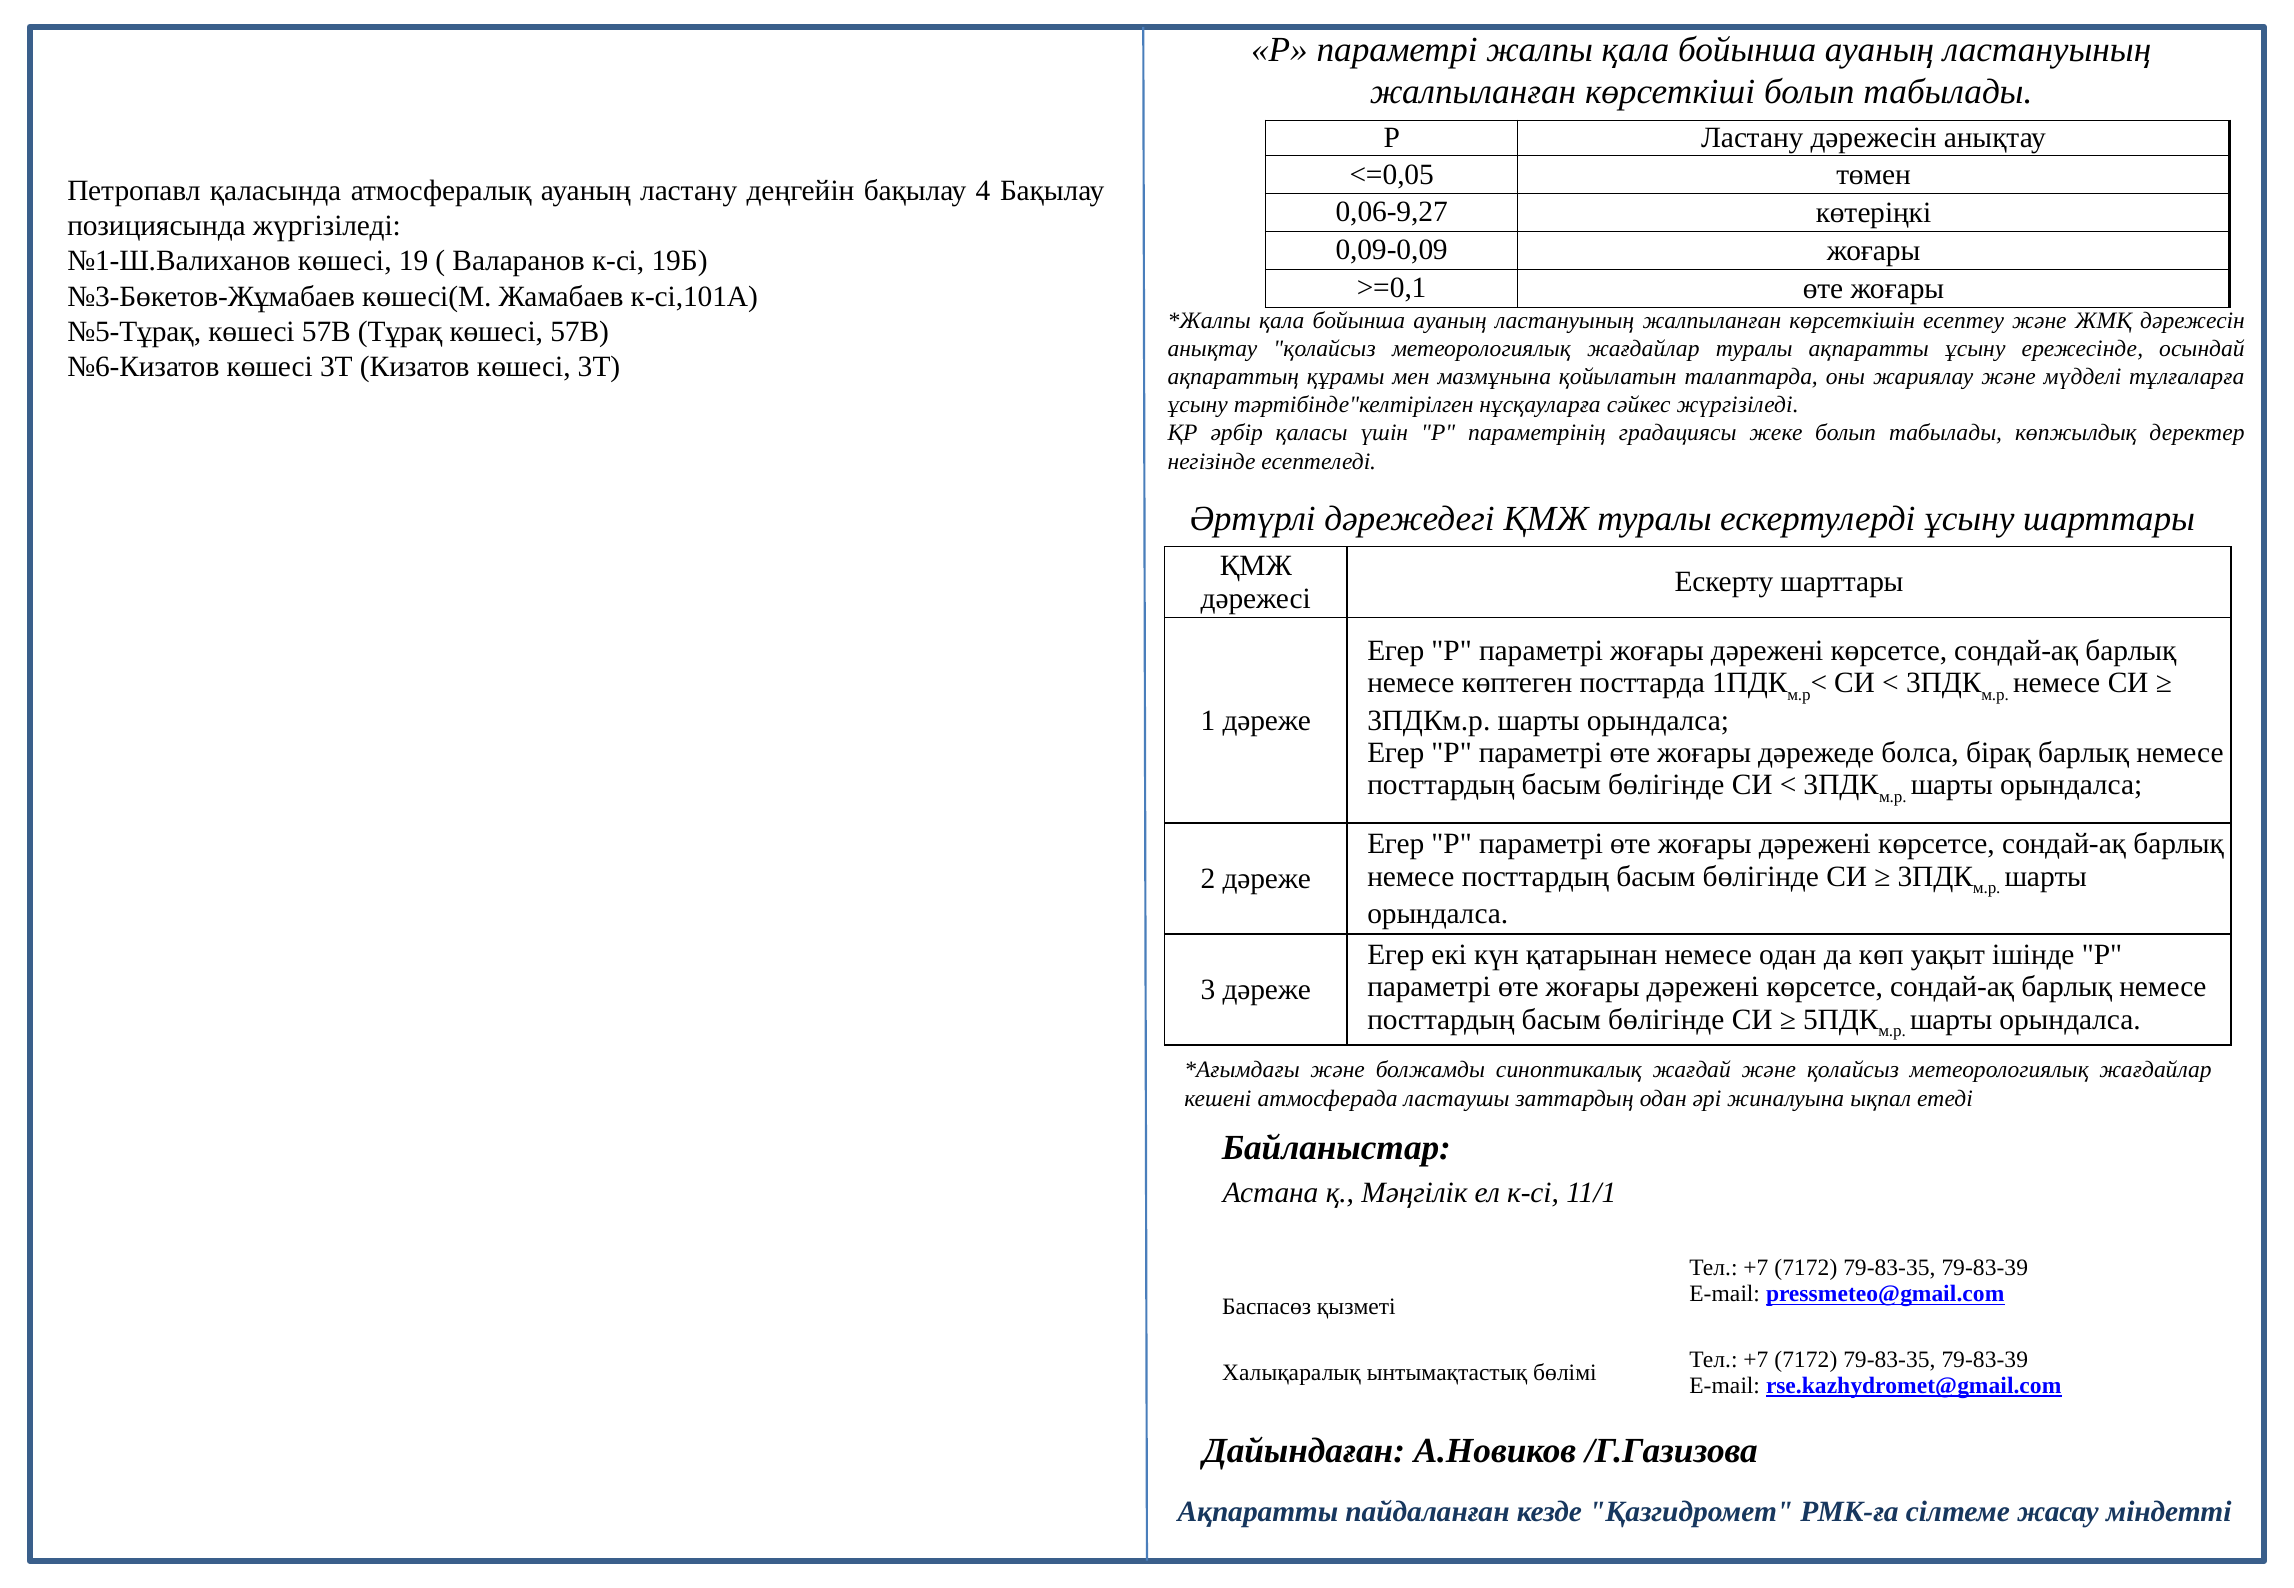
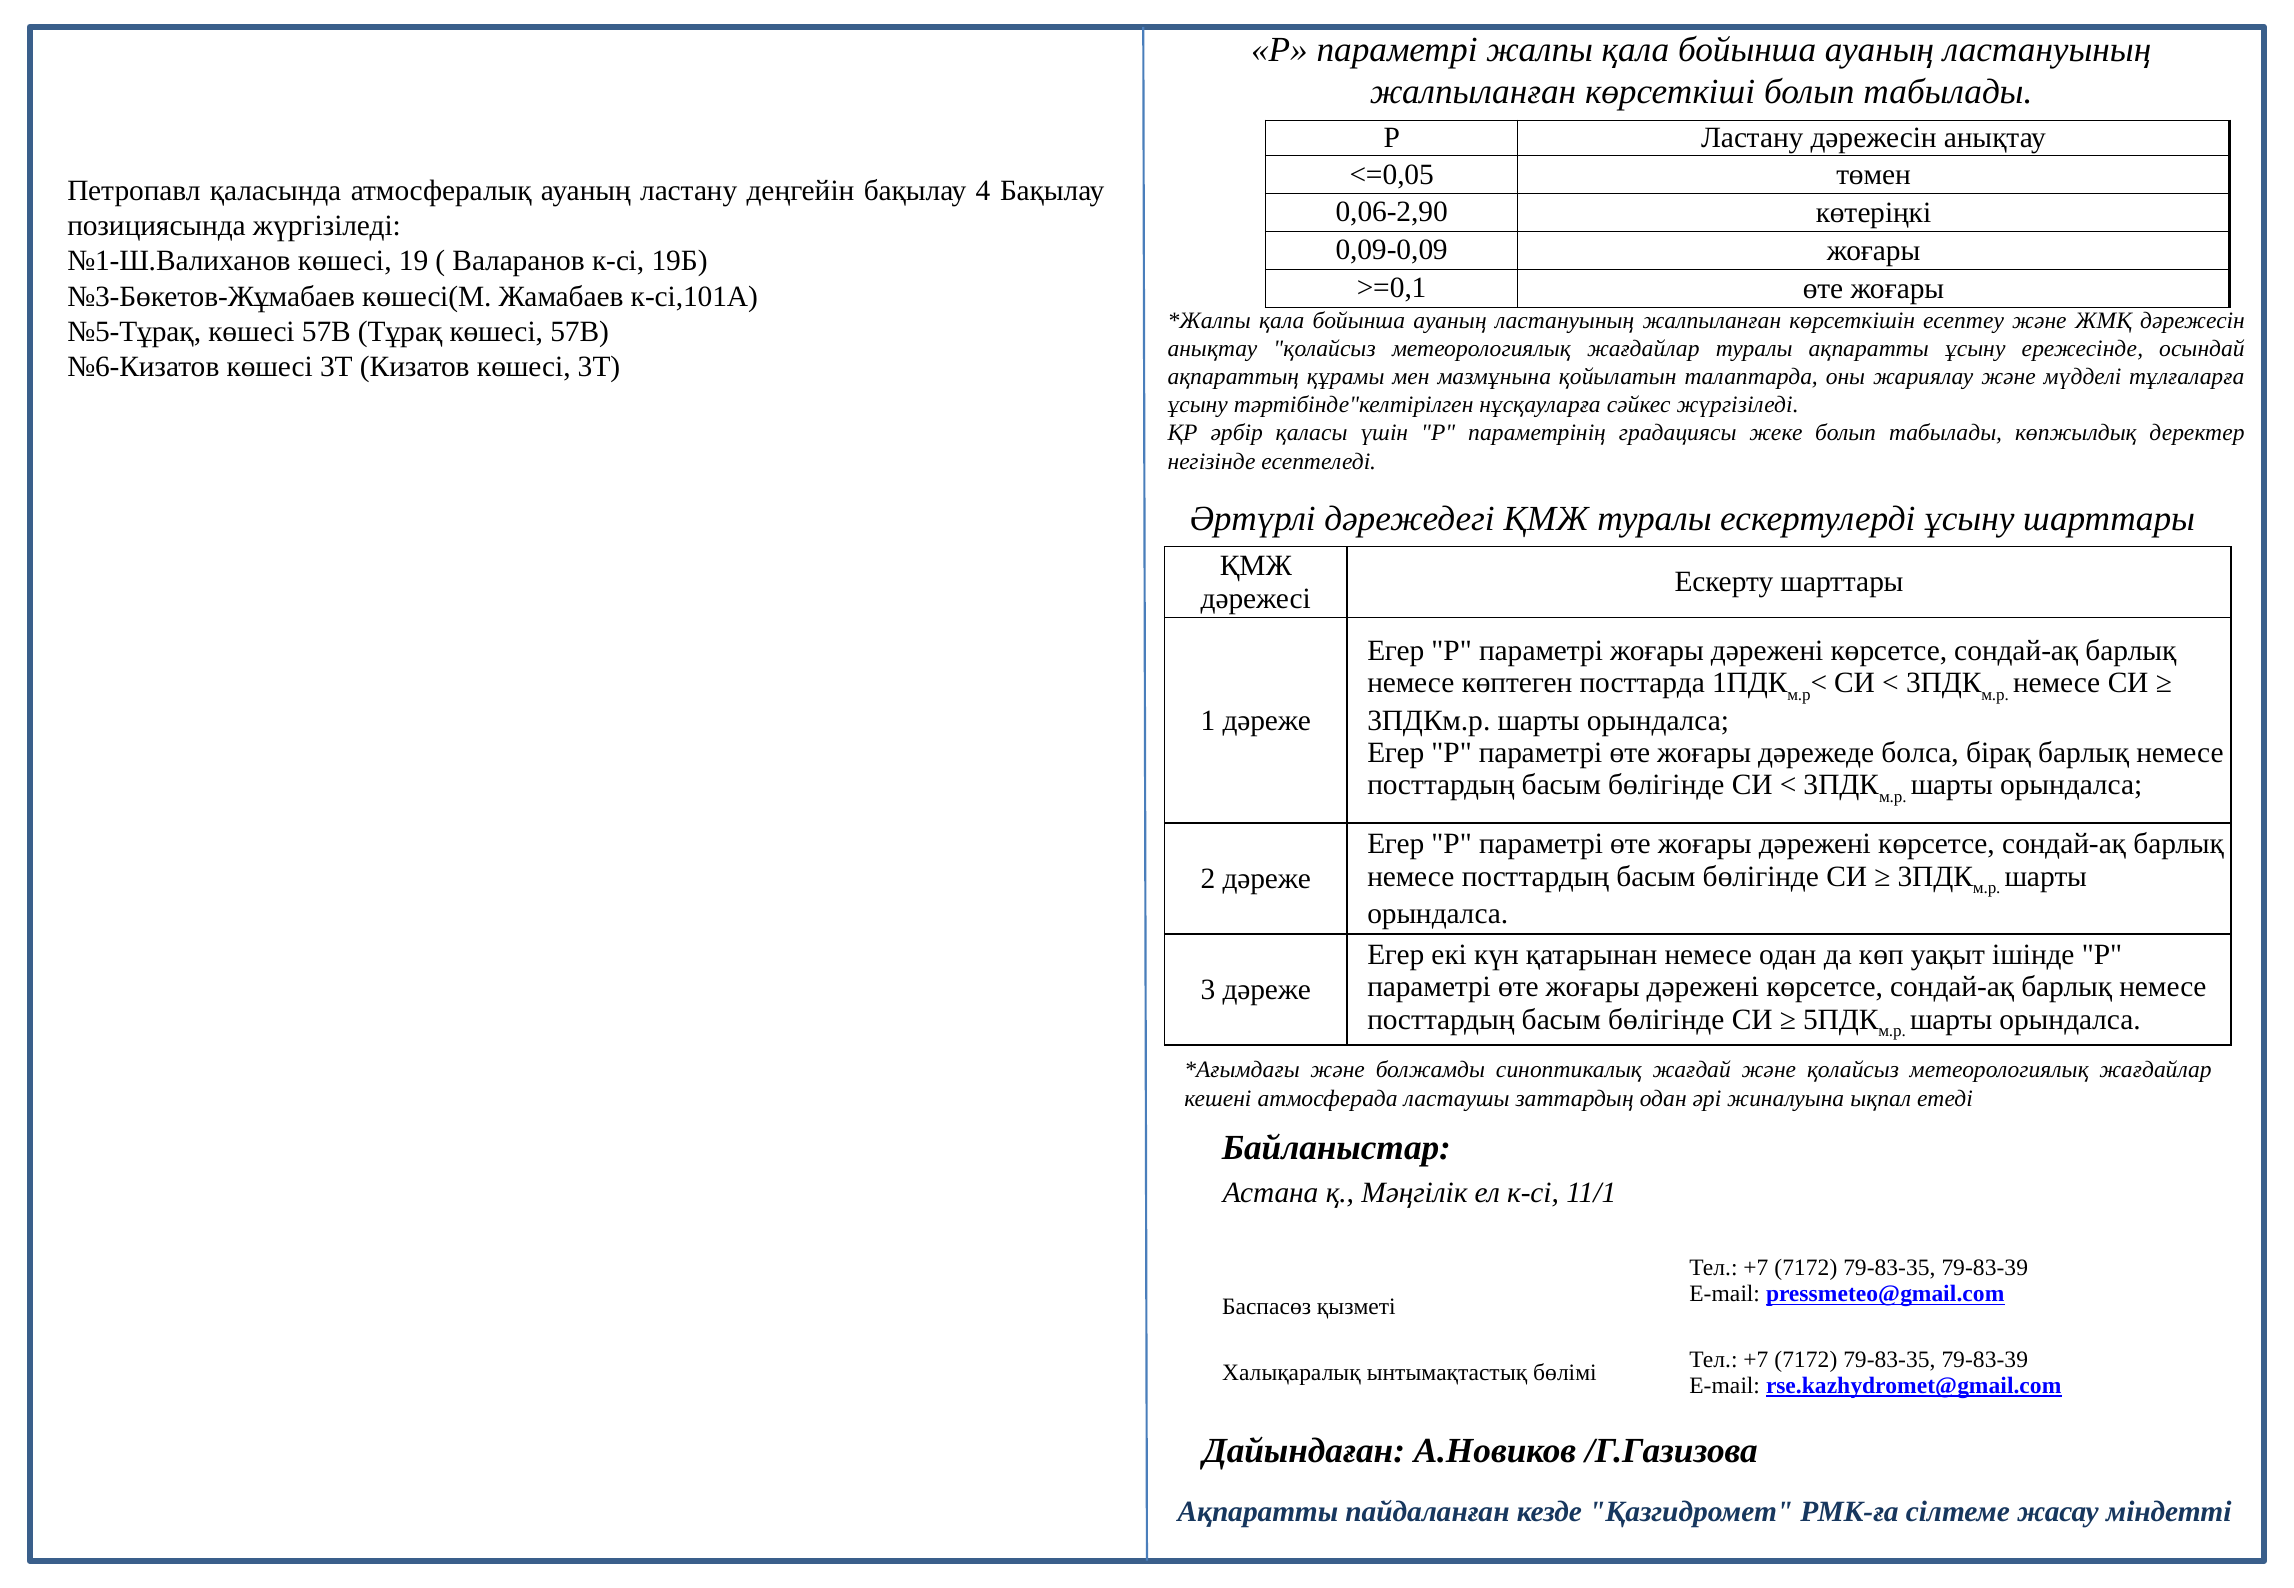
0,06-9,27: 0,06-9,27 -> 0,06-2,90 (1392, 212)
